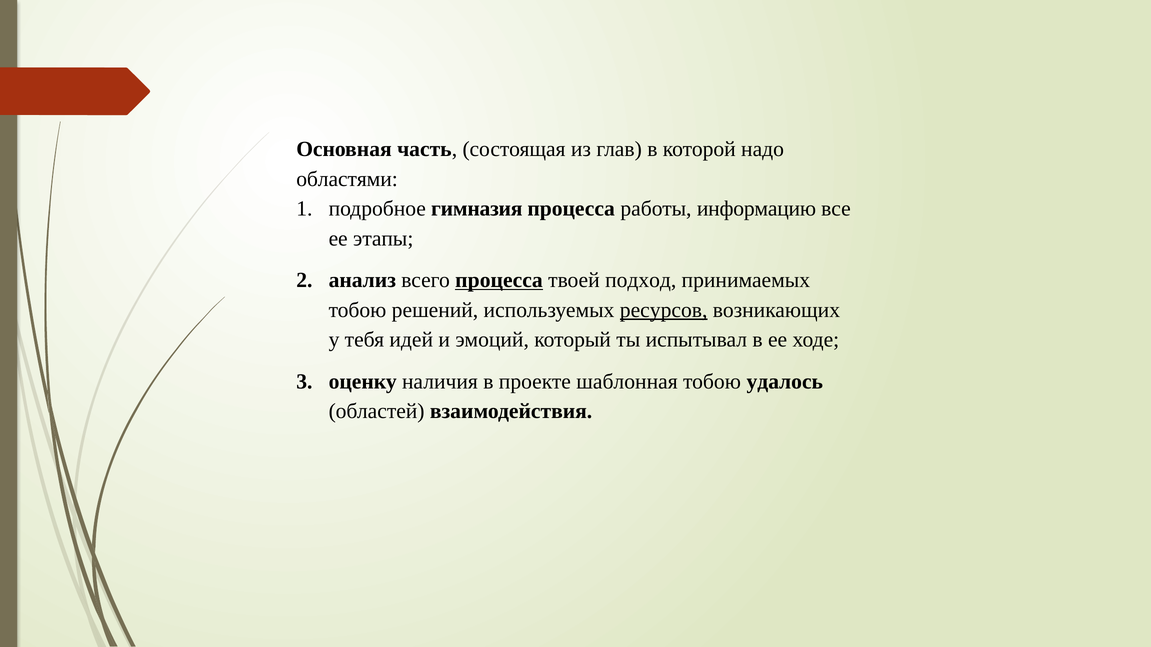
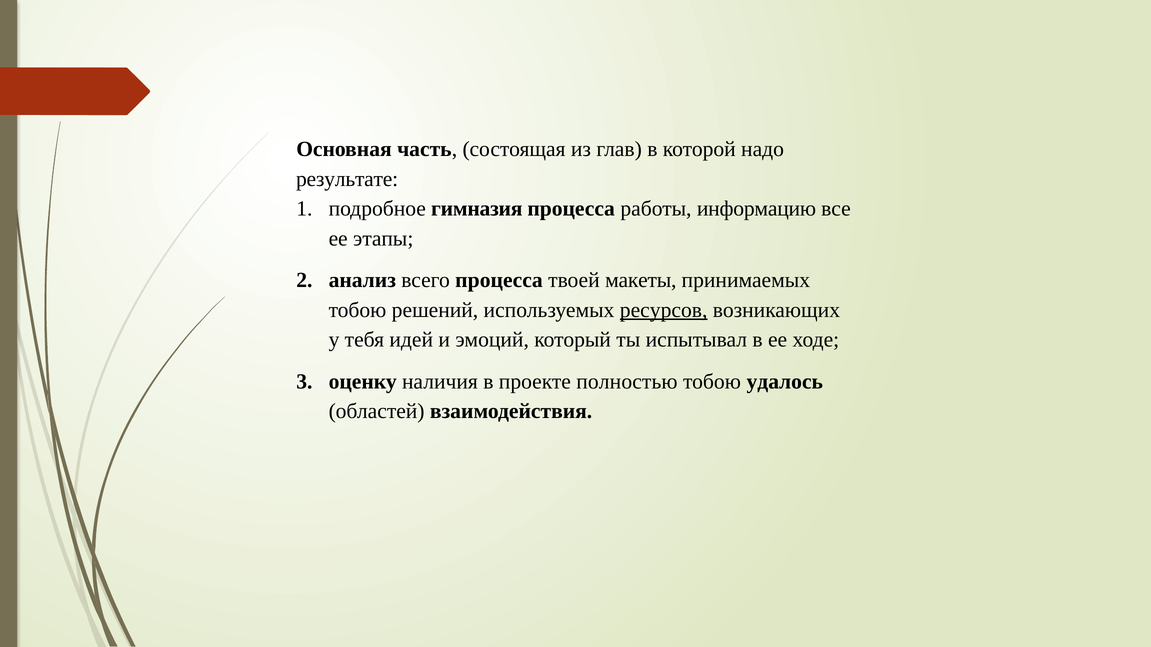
областями: областями -> результате (347, 179)
процесса underline: present -> none (499, 280)
подход: подход -> макеты (641, 280)
шаблонная: шаблонная -> полностью (627, 382)
